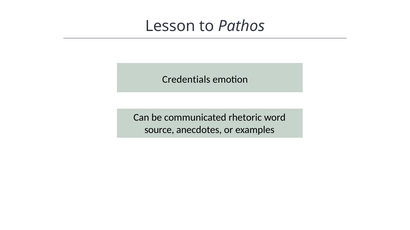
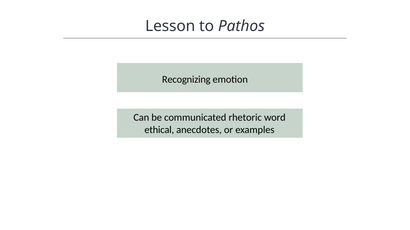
Credentials: Credentials -> Recognizing (186, 80)
source: source -> ethical (159, 130)
